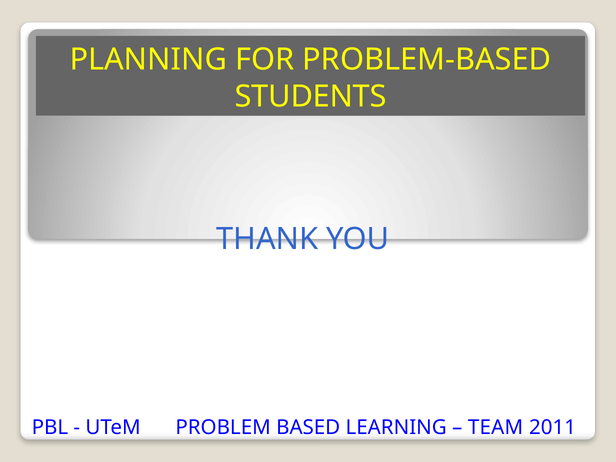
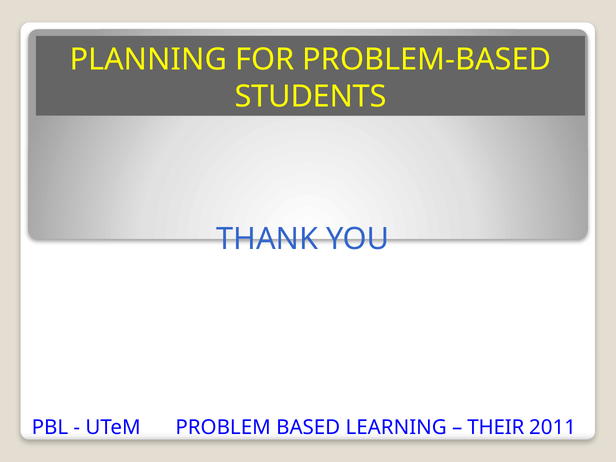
TEAM: TEAM -> THEIR (496, 427)
